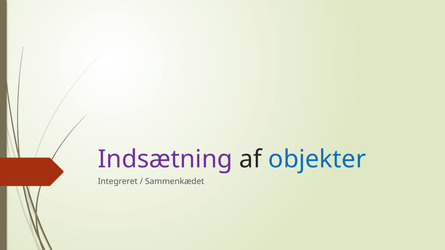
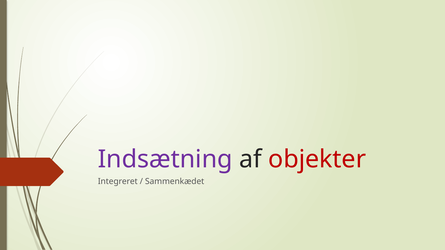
objekter colour: blue -> red (317, 159)
